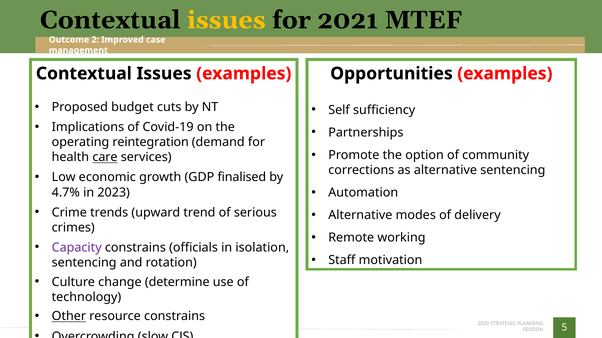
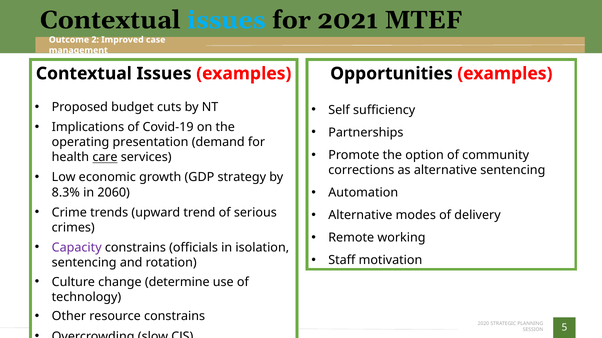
issues colour: yellow -> light blue (226, 20)
reintegration: reintegration -> presentation (151, 143)
finalised: finalised -> strategy (242, 178)
4.7%: 4.7% -> 8.3% (66, 193)
2023: 2023 -> 2060 (114, 193)
Other underline: present -> none (69, 317)
